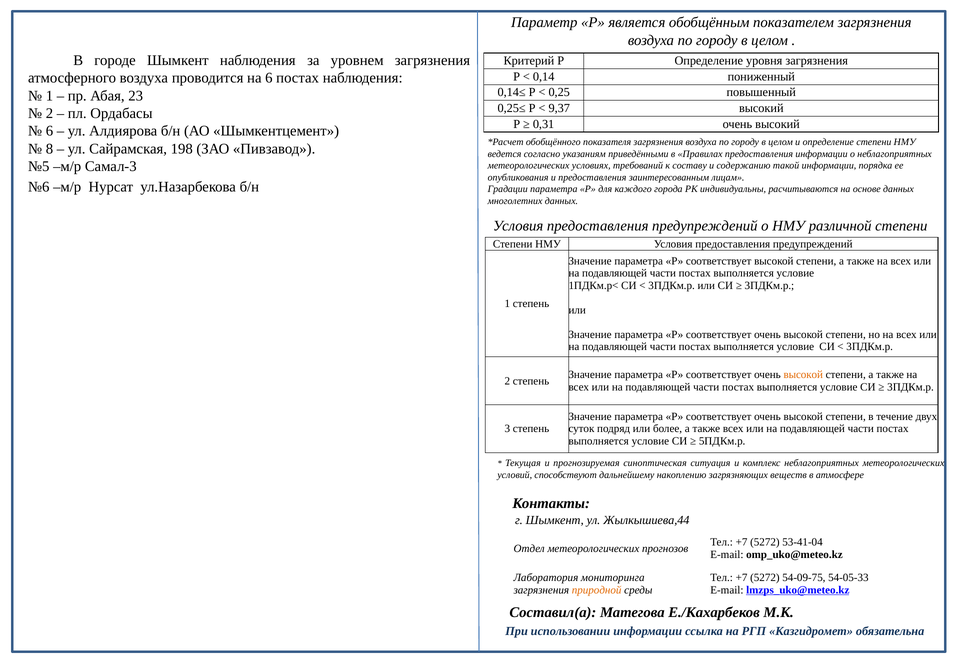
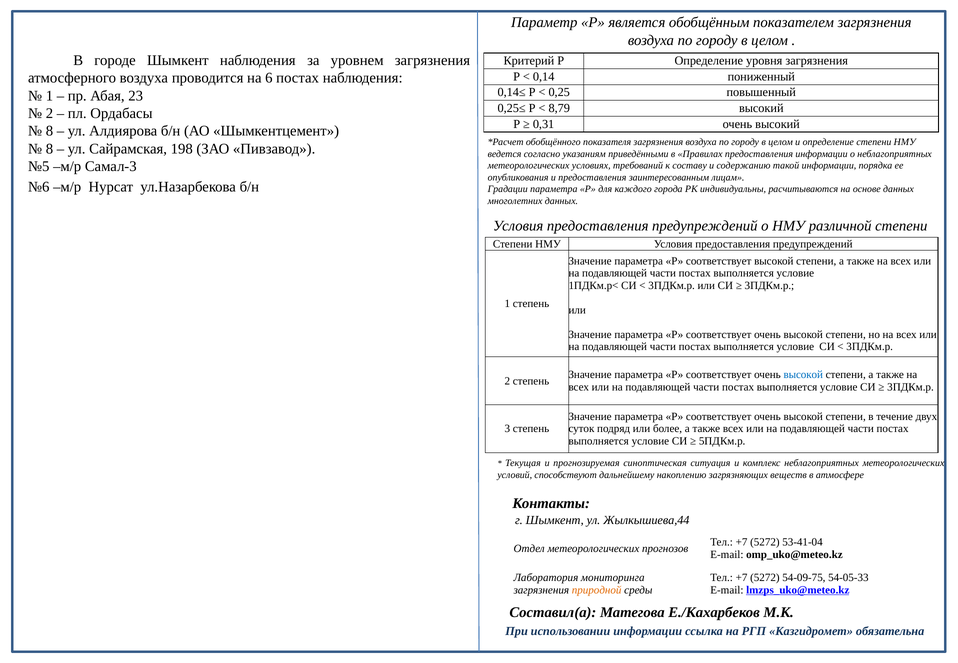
9,37: 9,37 -> 8,79 (559, 108)
6: 6 -> 8 (49, 131)
высокой colour: orange -> blue (803, 375)
